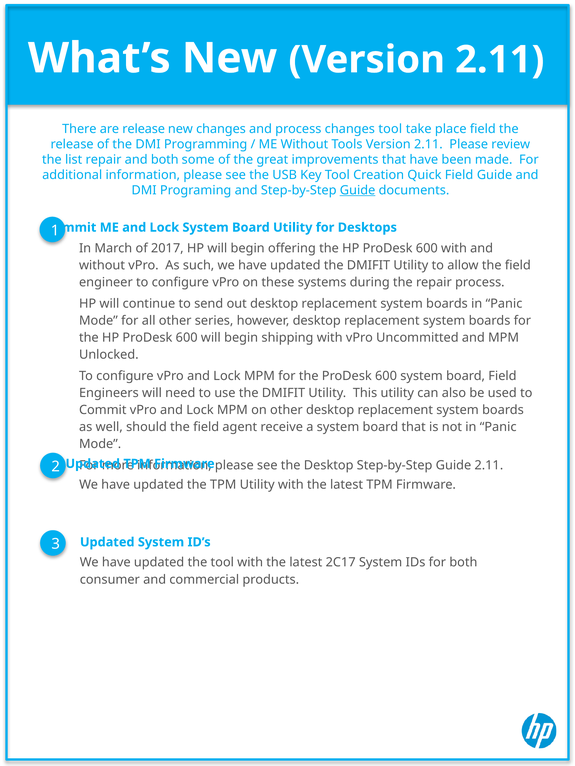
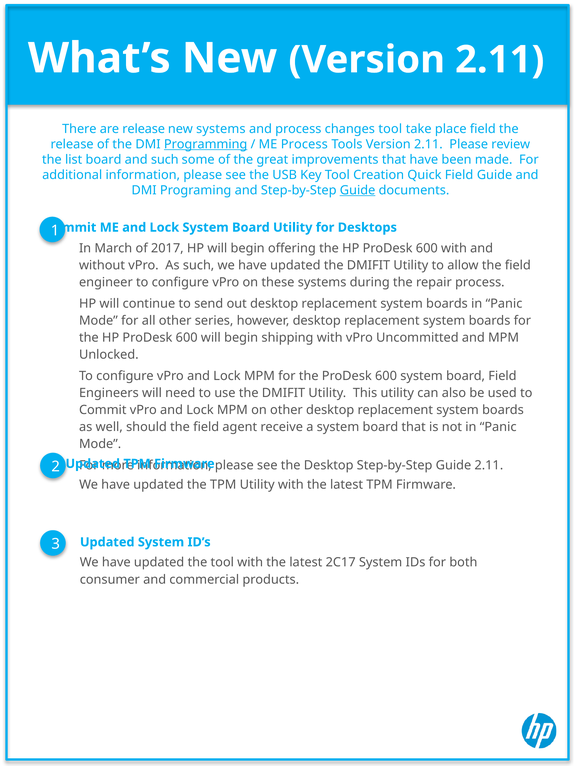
new changes: changes -> systems (221, 129)
Programming underline: none -> present (206, 144)
ME Without: Without -> Process (304, 144)
list repair: repair -> board (104, 160)
and both: both -> such (165, 160)
